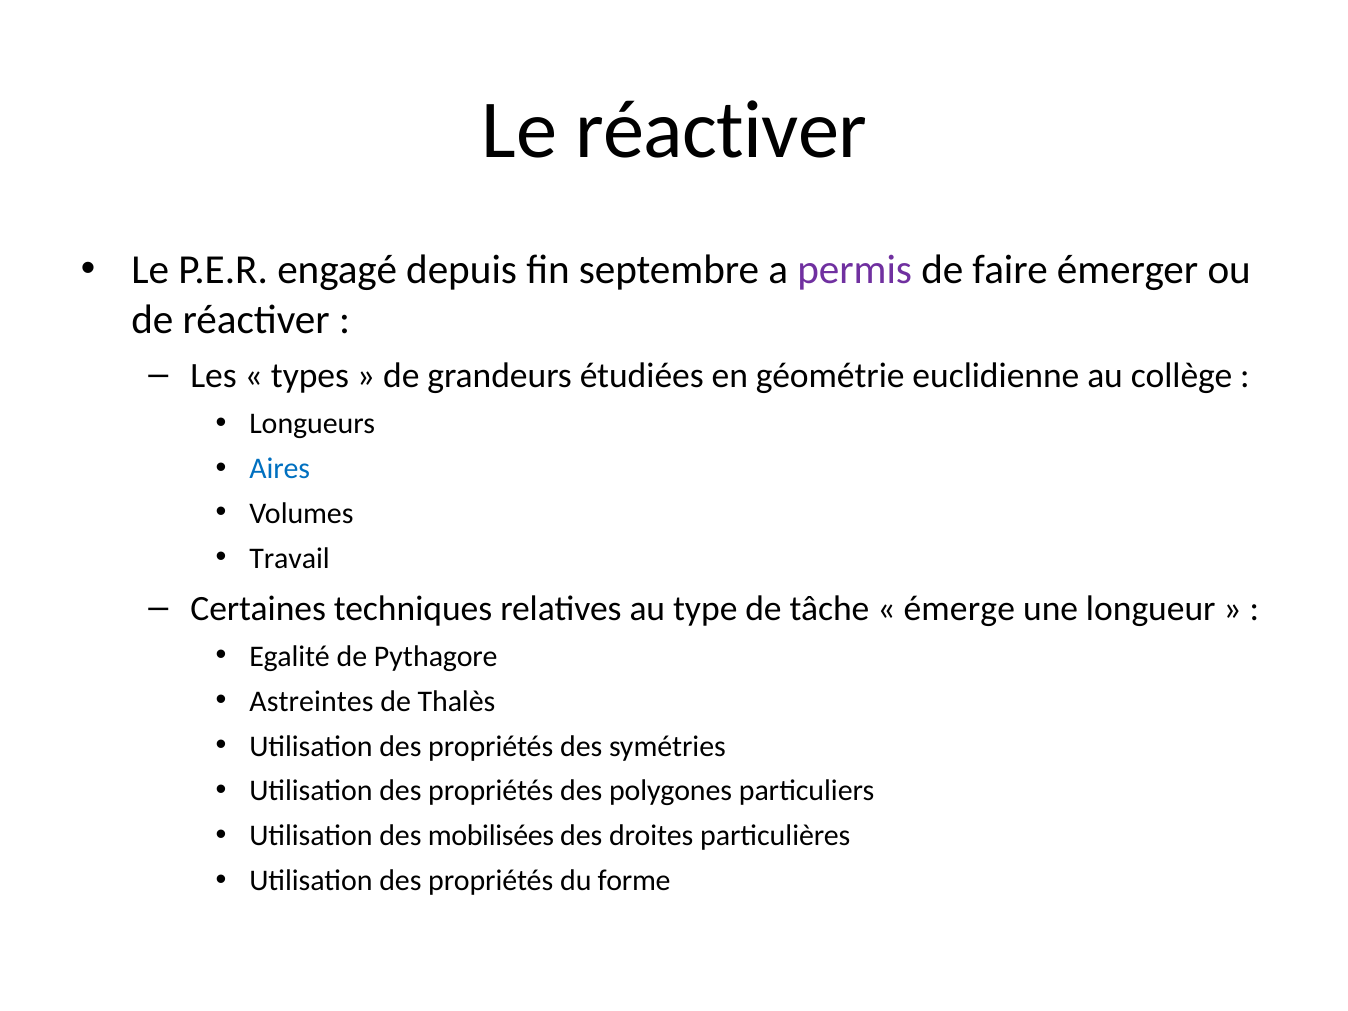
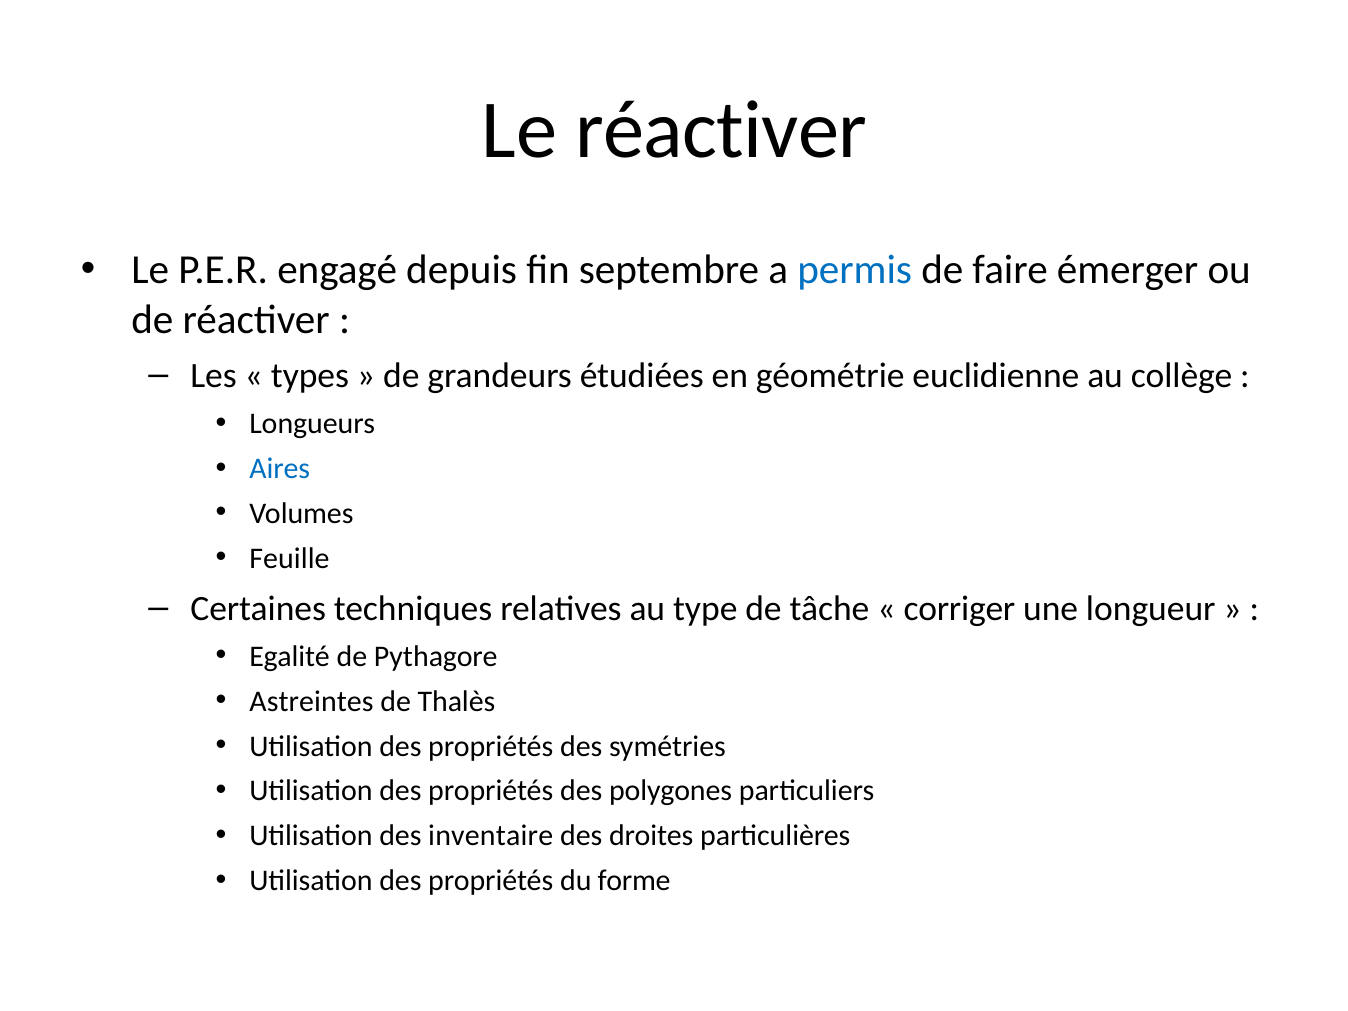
permis colour: purple -> blue (855, 270)
Travail: Travail -> Feuille (289, 558)
émerge: émerge -> corriger (959, 609)
mobilisées: mobilisées -> inventaire (491, 836)
